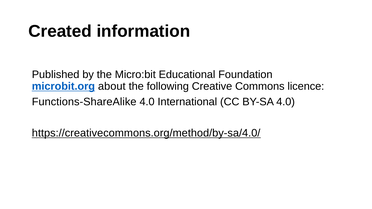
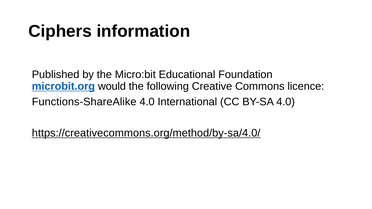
Created: Created -> Ciphers (60, 31)
about: about -> would (112, 86)
